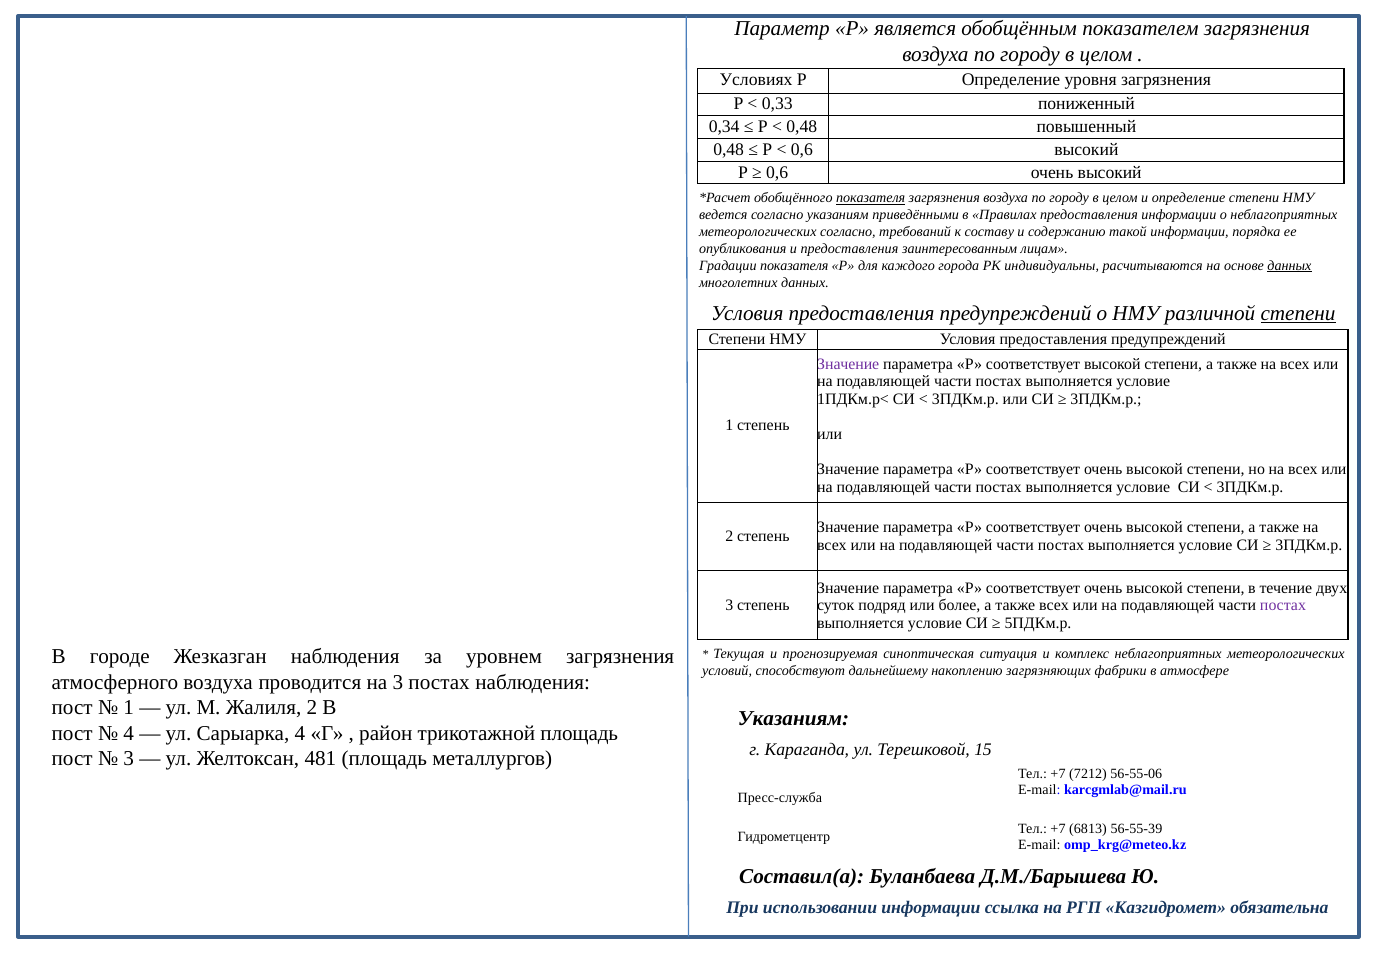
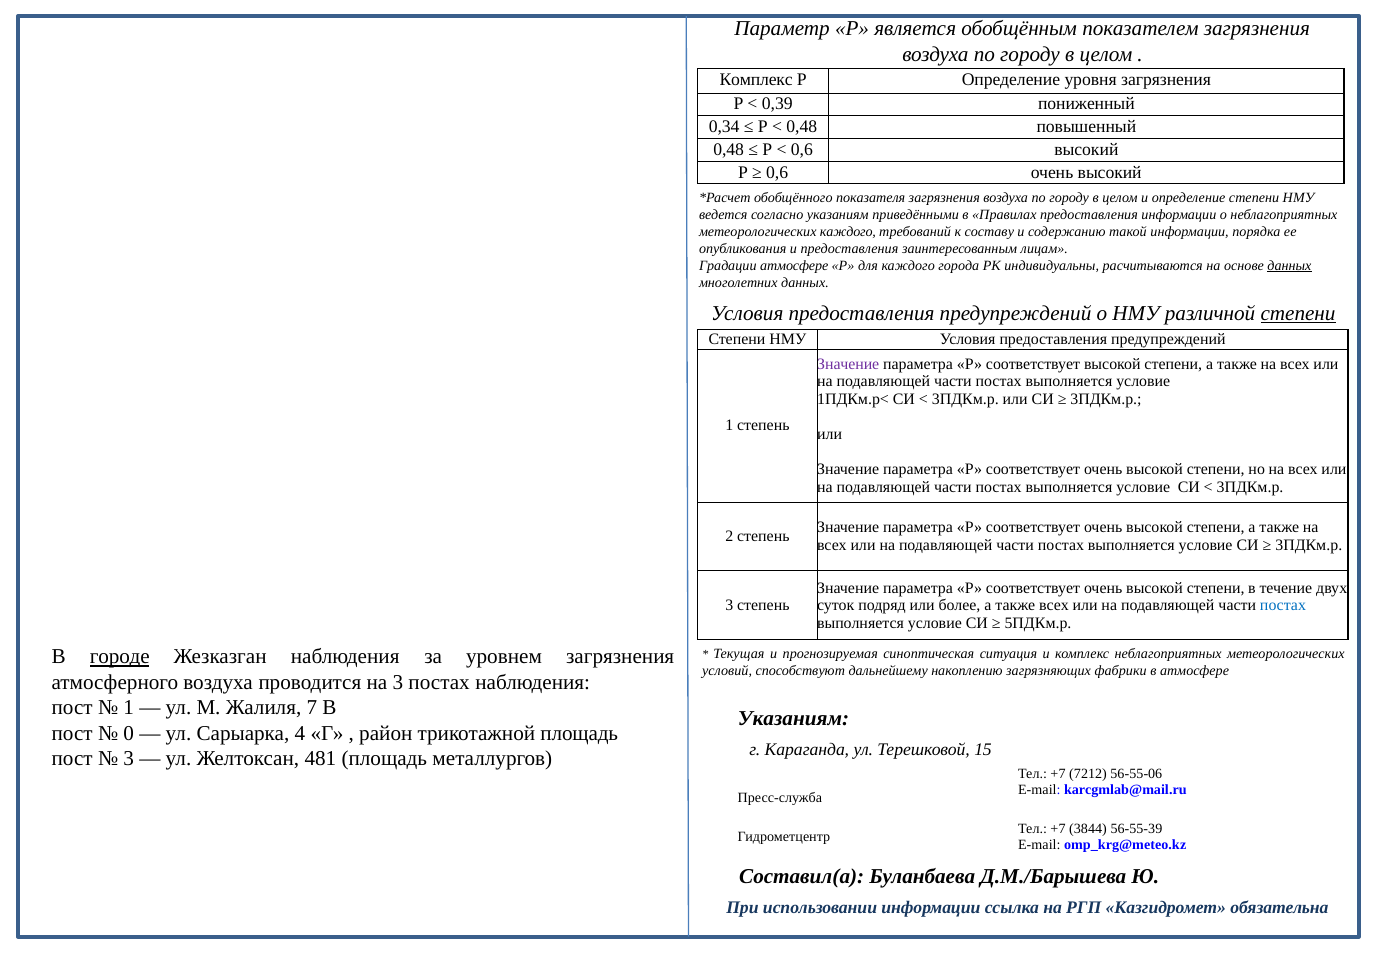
Условиях: Условиях -> Комплекс (756, 80)
0,33: 0,33 -> 0,39 (777, 104)
показателя underline: present -> none (871, 198)
метеорологических согласно: согласно -> каждого (848, 232)
Градации показателя: показателя -> атмосфере (794, 266)
постах colour: purple -> blue (1283, 606)
городе underline: none -> present (120, 657)
Жалиля 2: 2 -> 7 (312, 708)
4: 4 -> 0 (129, 733)
6813: 6813 -> 3844 (1088, 829)
